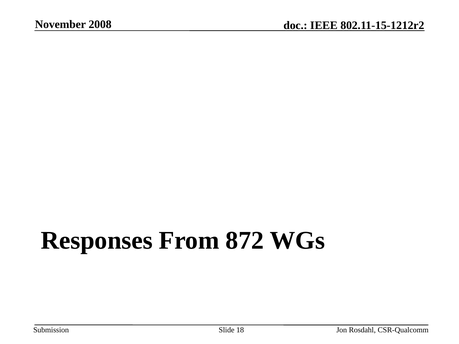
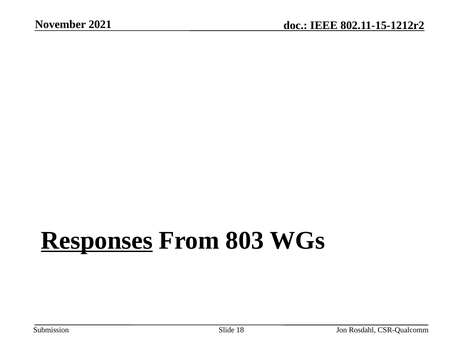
2008: 2008 -> 2021 (100, 24)
Responses underline: none -> present (97, 241)
872: 872 -> 803 (245, 241)
